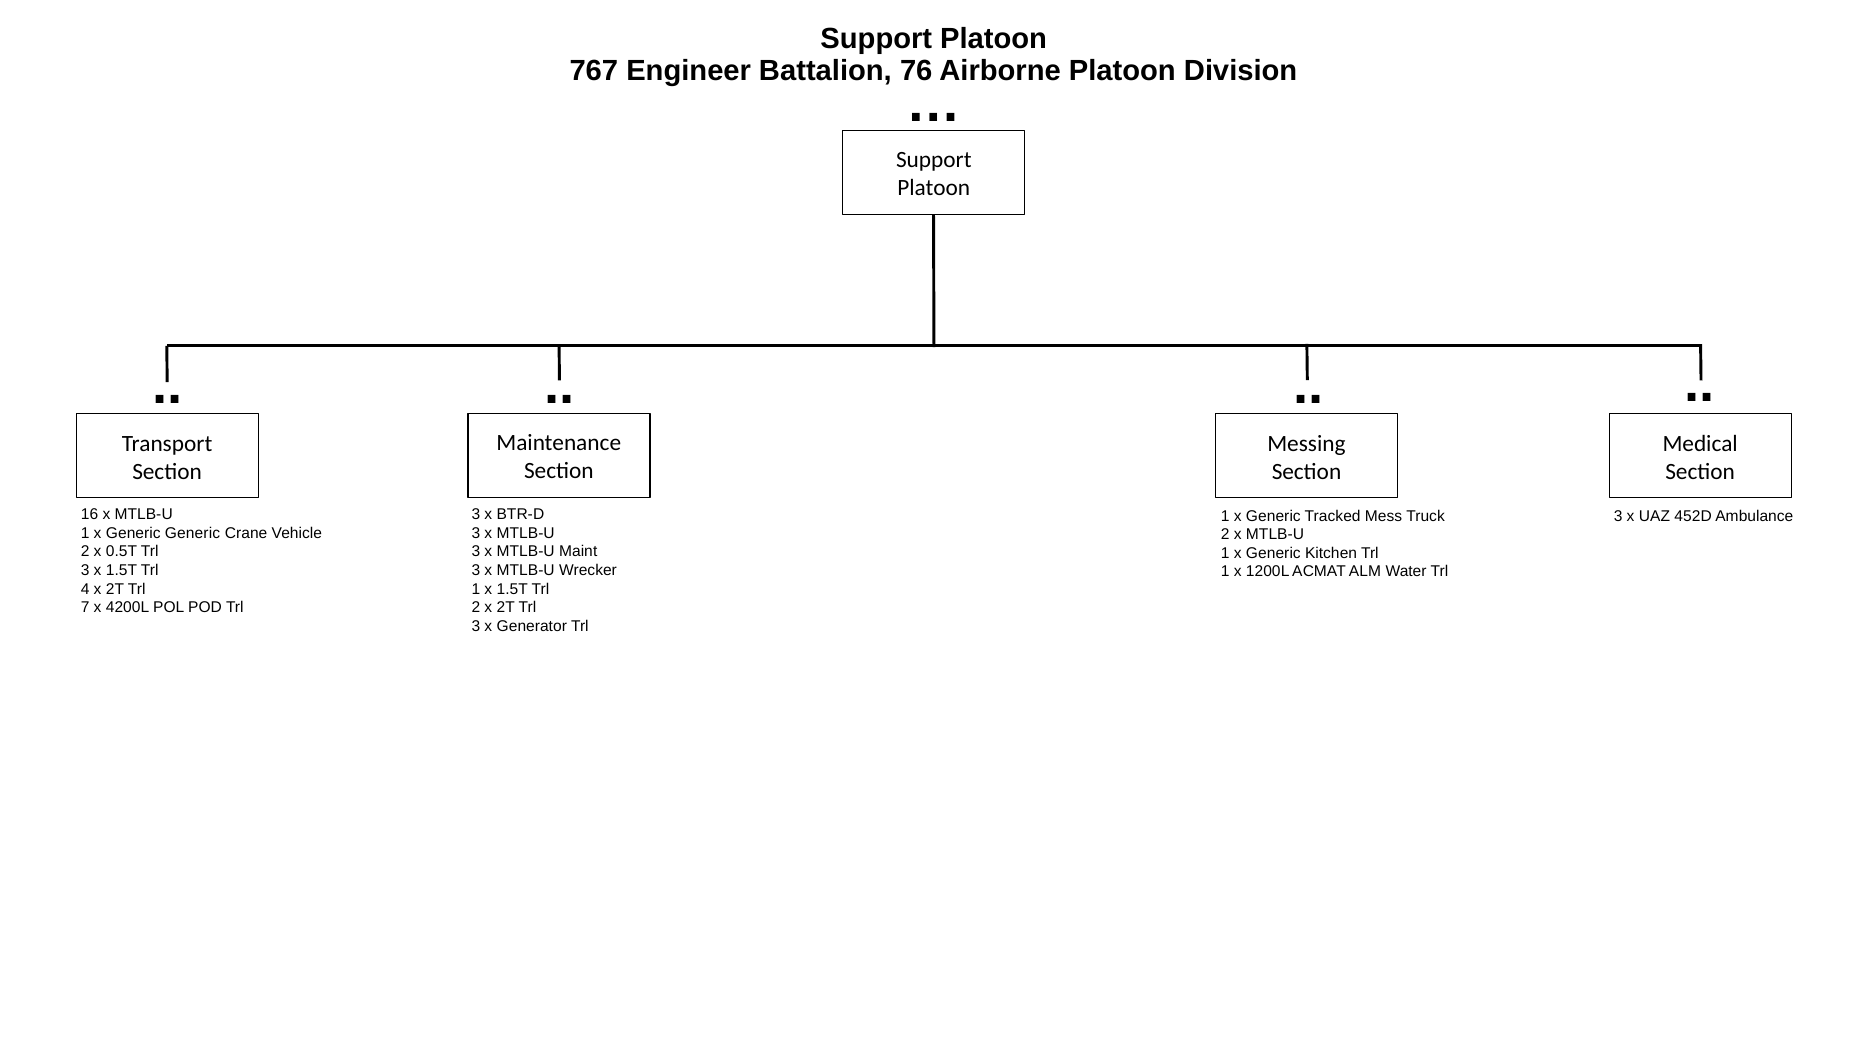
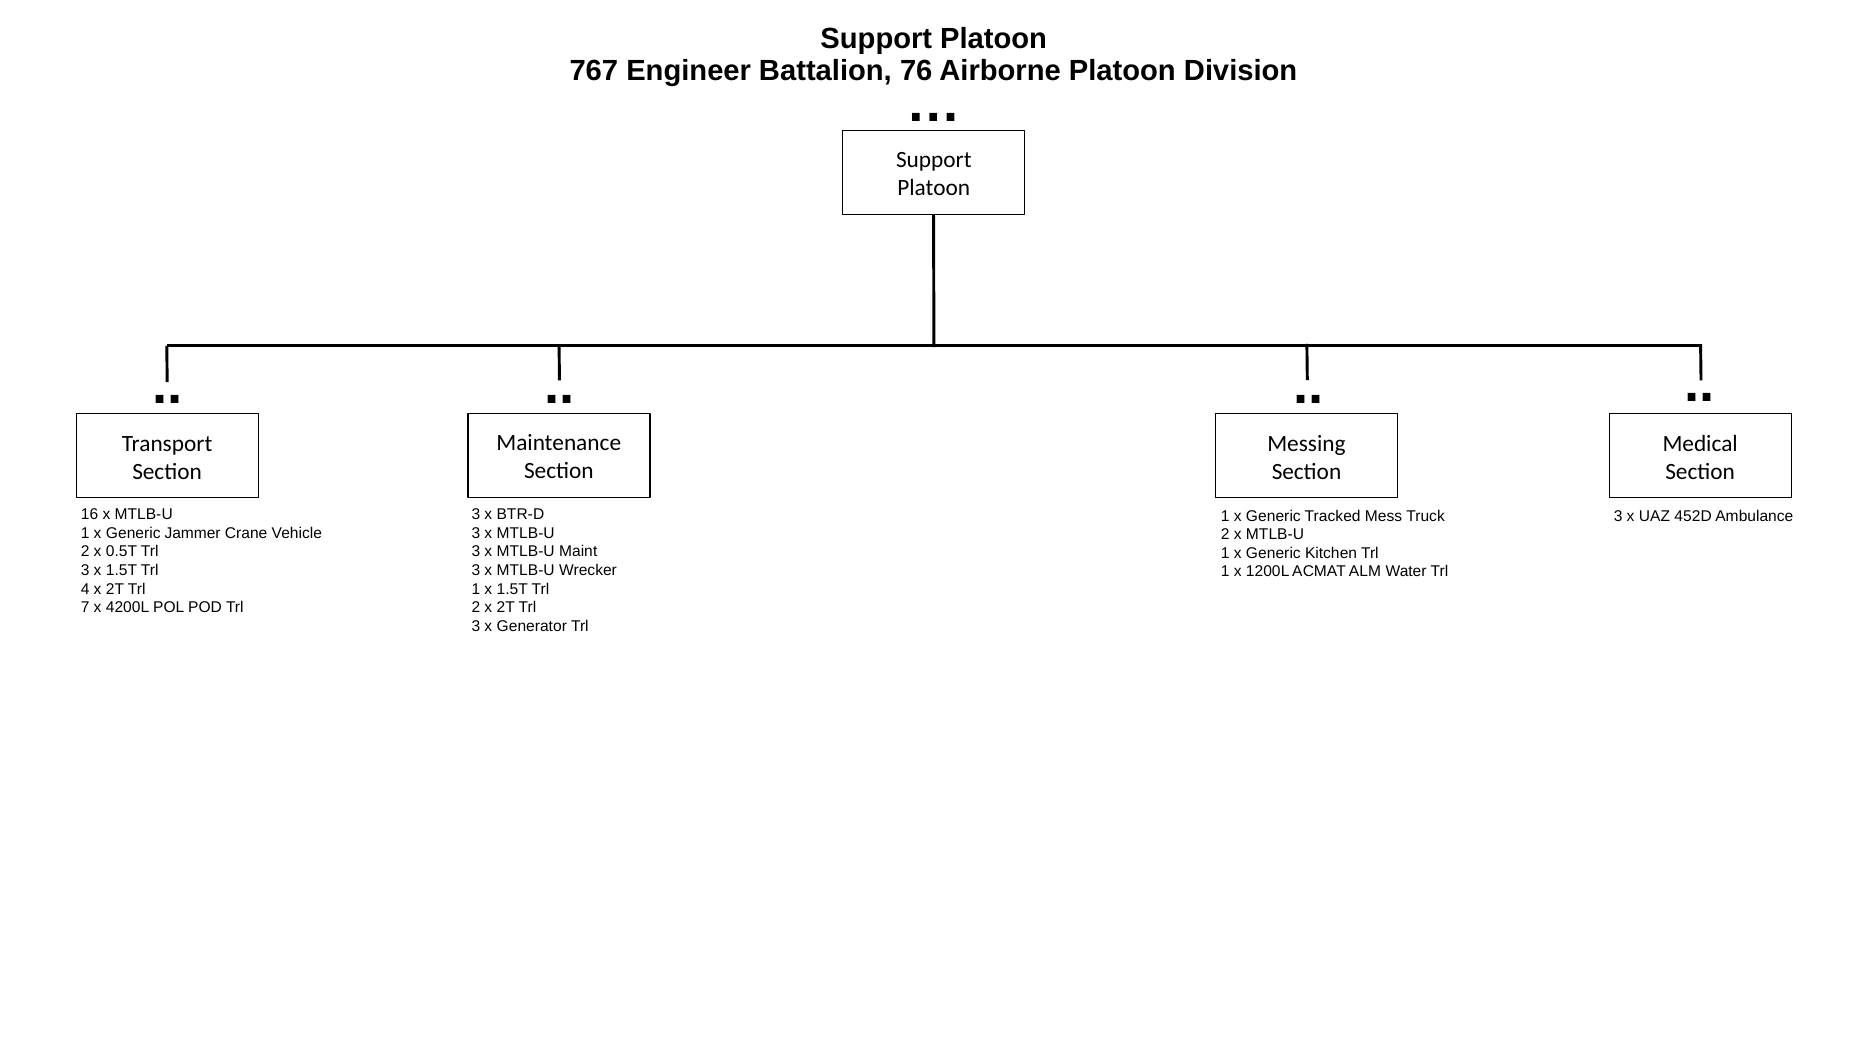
Generic Generic: Generic -> Jammer (193, 534)
